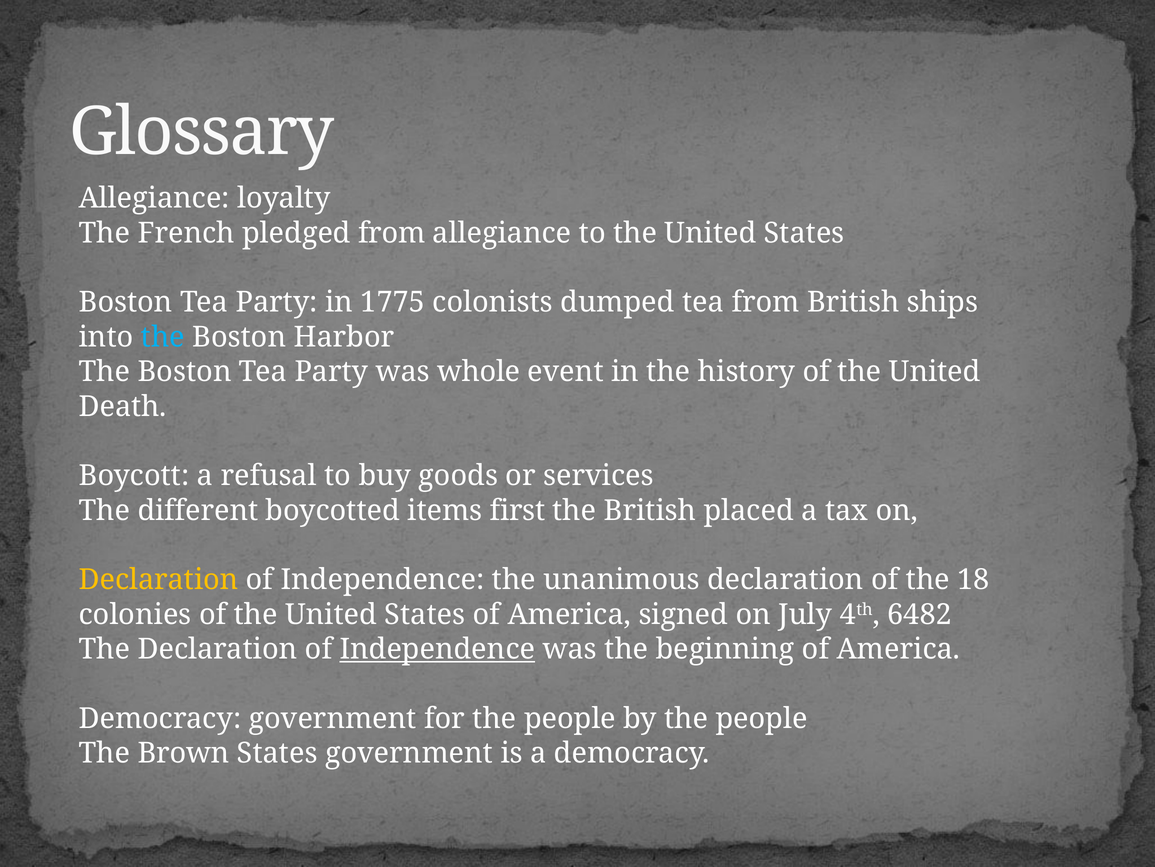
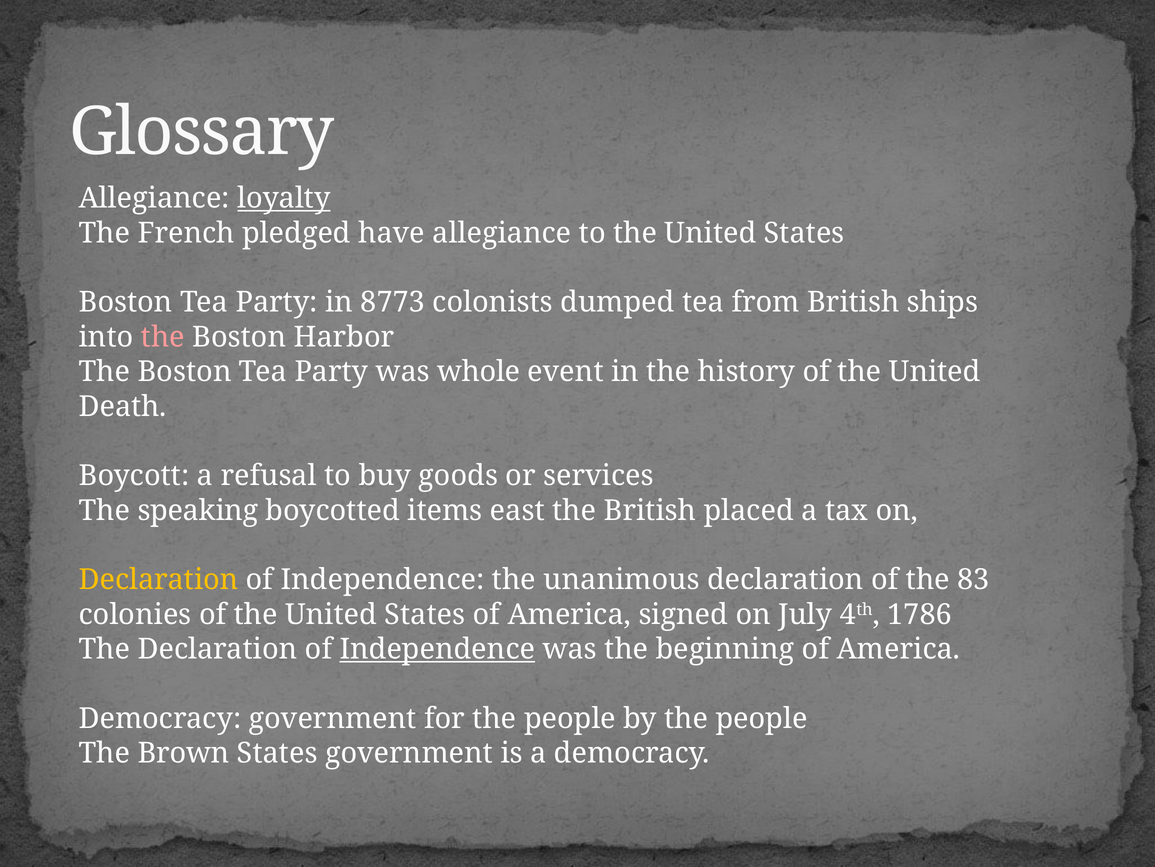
loyalty underline: none -> present (284, 198)
pledged from: from -> have (392, 233)
1775: 1775 -> 8773 (393, 302)
the colour: light blue -> pink (163, 337)
different: different -> speaking (198, 510)
first: first -> east (517, 510)
18: 18 -> 83 (973, 579)
6482: 6482 -> 1786 (920, 614)
